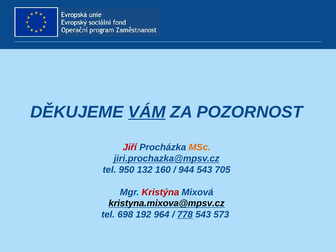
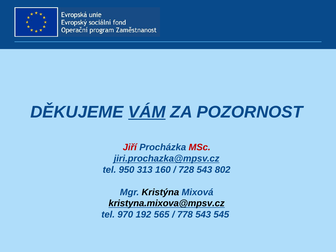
MSc colour: orange -> red (200, 147)
132: 132 -> 313 (145, 170)
944: 944 -> 728 (186, 170)
705: 705 -> 802 (223, 170)
Kristýna colour: red -> black (160, 192)
698: 698 -> 970 (125, 215)
964: 964 -> 565 (162, 215)
778 underline: present -> none (185, 215)
573: 573 -> 545 (221, 215)
